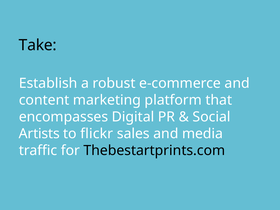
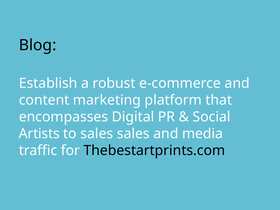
Take: Take -> Blog (38, 45)
to flickr: flickr -> sales (97, 134)
